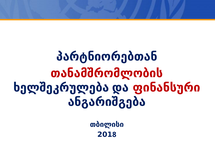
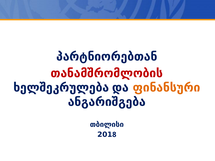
ფინანსური colour: red -> orange (167, 88)
